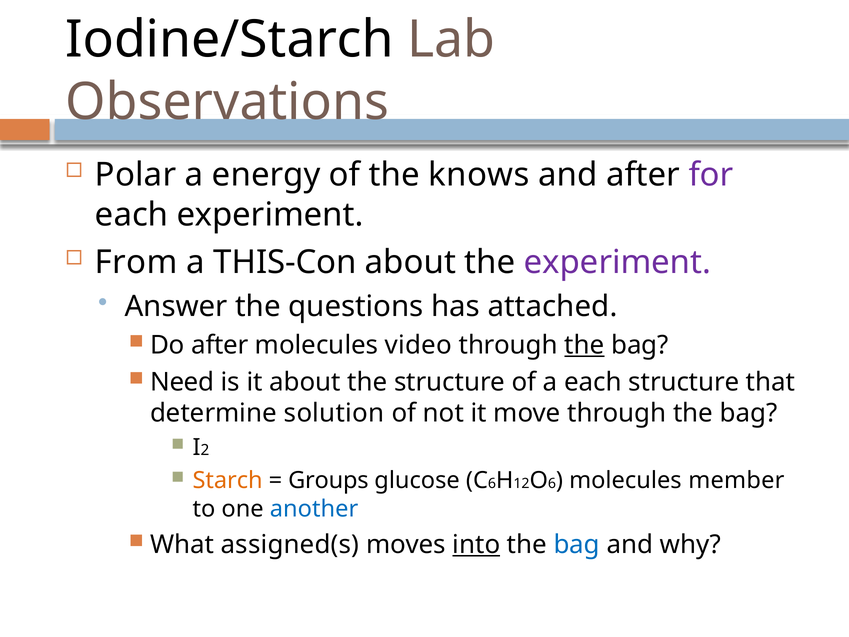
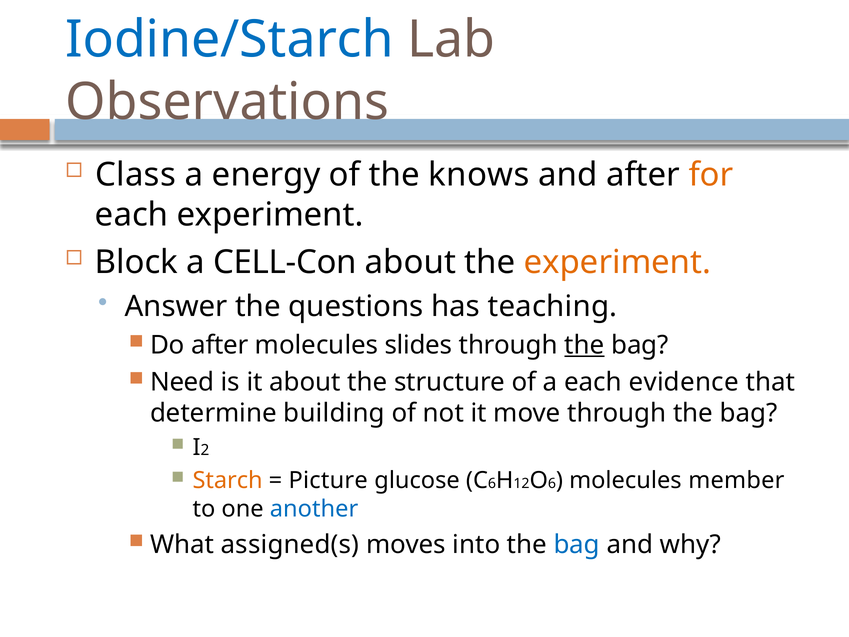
Iodine/Starch colour: black -> blue (229, 40)
Polar: Polar -> Class (136, 175)
for colour: purple -> orange (711, 175)
From: From -> Block (136, 262)
THIS-Con: THIS-Con -> CELL-Con (285, 262)
experiment colour: purple -> orange (617, 262)
attached: attached -> teaching (553, 306)
video: video -> slides (419, 345)
each structure: structure -> evidence (684, 382)
solution: solution -> building (334, 413)
Groups: Groups -> Picture (328, 480)
into underline: present -> none (476, 545)
